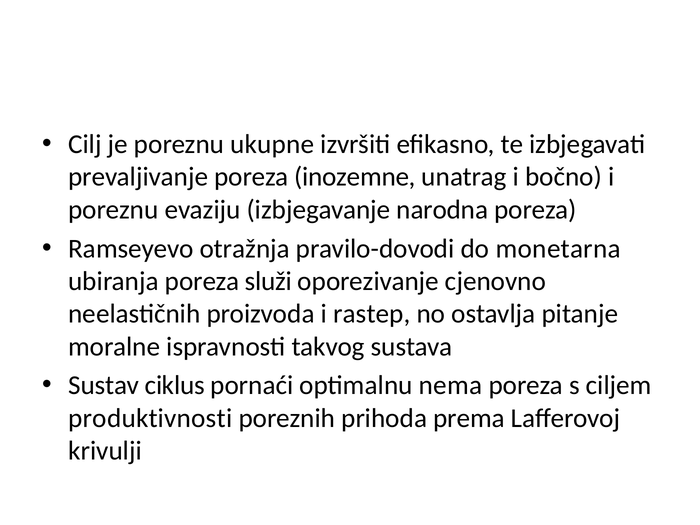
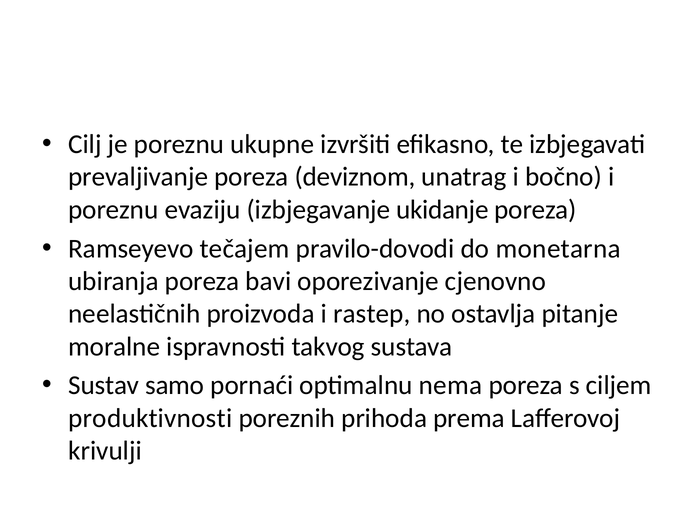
inozemne: inozemne -> deviznom (355, 177)
narodna: narodna -> ukidanje (442, 210)
otražnja: otražnja -> tečajem (245, 249)
služi: služi -> bavi (268, 281)
ciklus: ciklus -> samo (175, 385)
